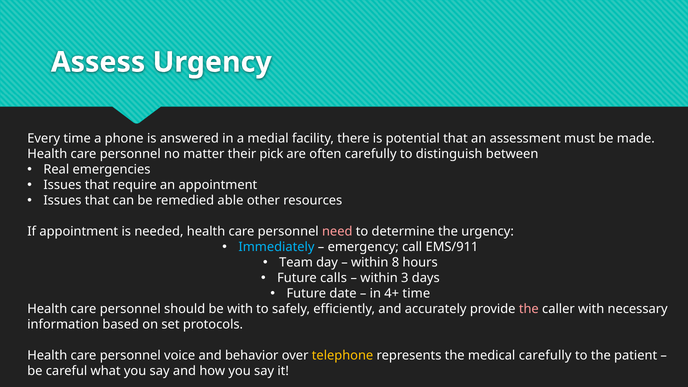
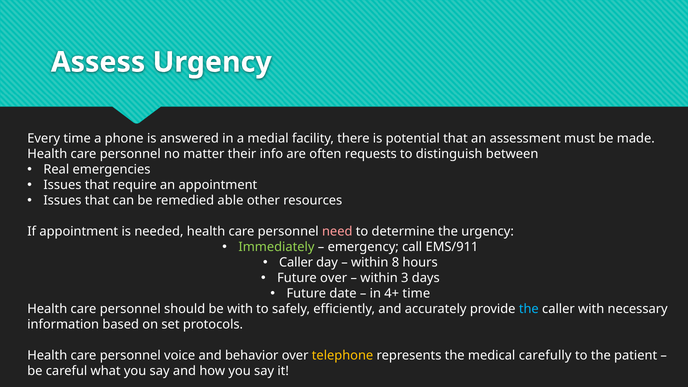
pick: pick -> info (271, 154)
often carefully: carefully -> requests (371, 154)
Immediately colour: light blue -> light green (276, 247)
Team: Team -> Caller (296, 263)
Future calls: calls -> over (334, 278)
the colour: pink -> light blue (529, 309)
